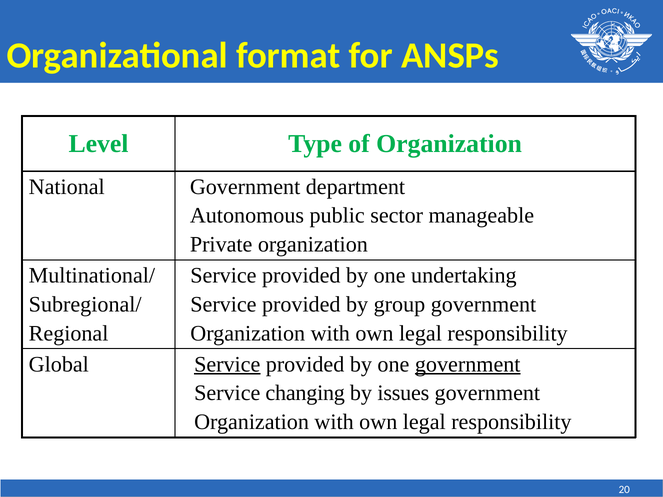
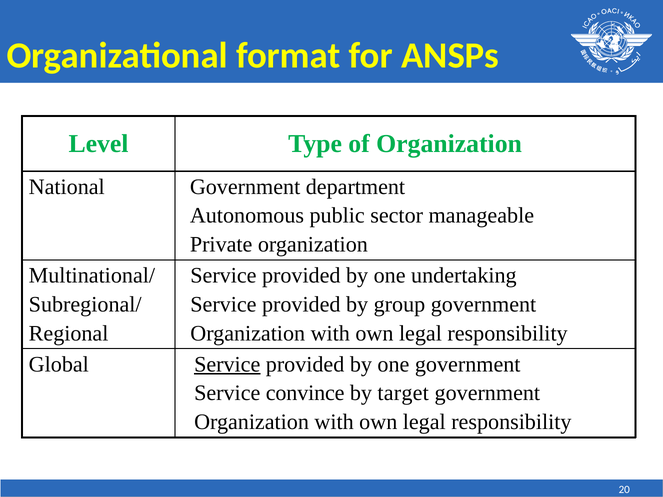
government underline: present -> none (468, 365)
changing: changing -> convince (305, 393)
issues: issues -> target (403, 393)
